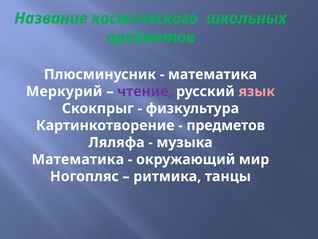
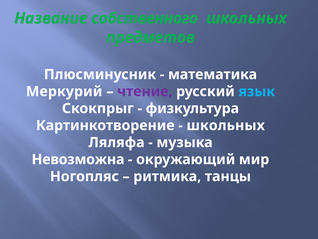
космического: космического -> собственного (145, 18)
язык colour: pink -> light blue (257, 91)
предметов: предметов -> школьных (226, 125)
Математика: Математика -> Невозможна (78, 159)
